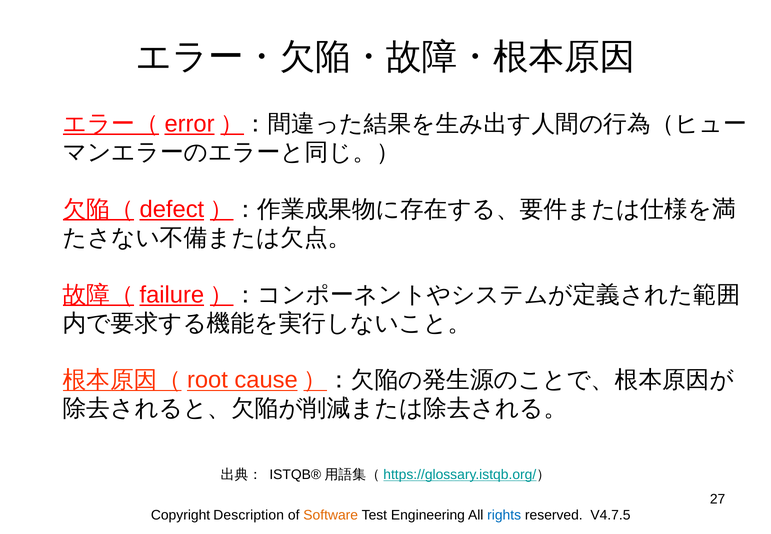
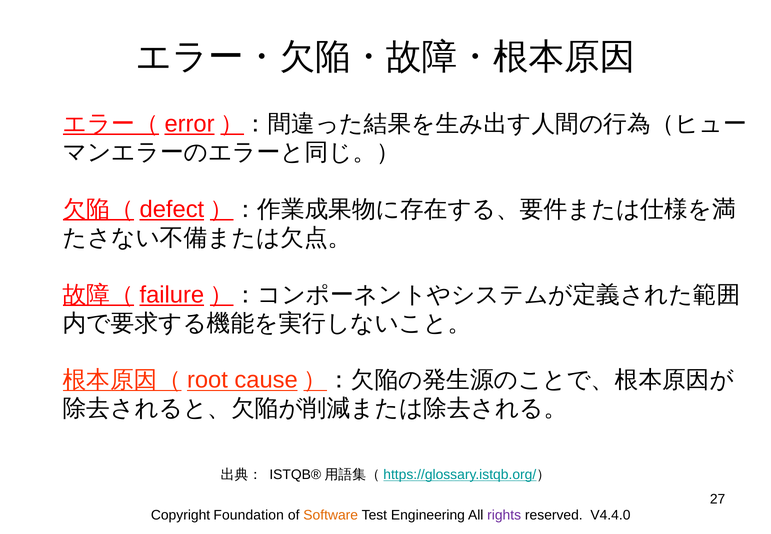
Description: Description -> Foundation (249, 515)
rights colour: blue -> purple (504, 515)
V4.7.5: V4.7.5 -> V4.4.0 (610, 515)
